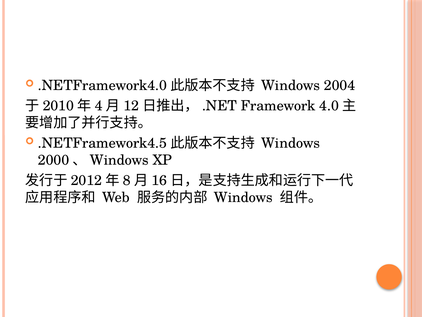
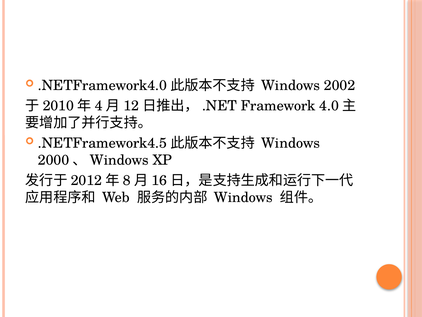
2004: 2004 -> 2002 (340, 85)
